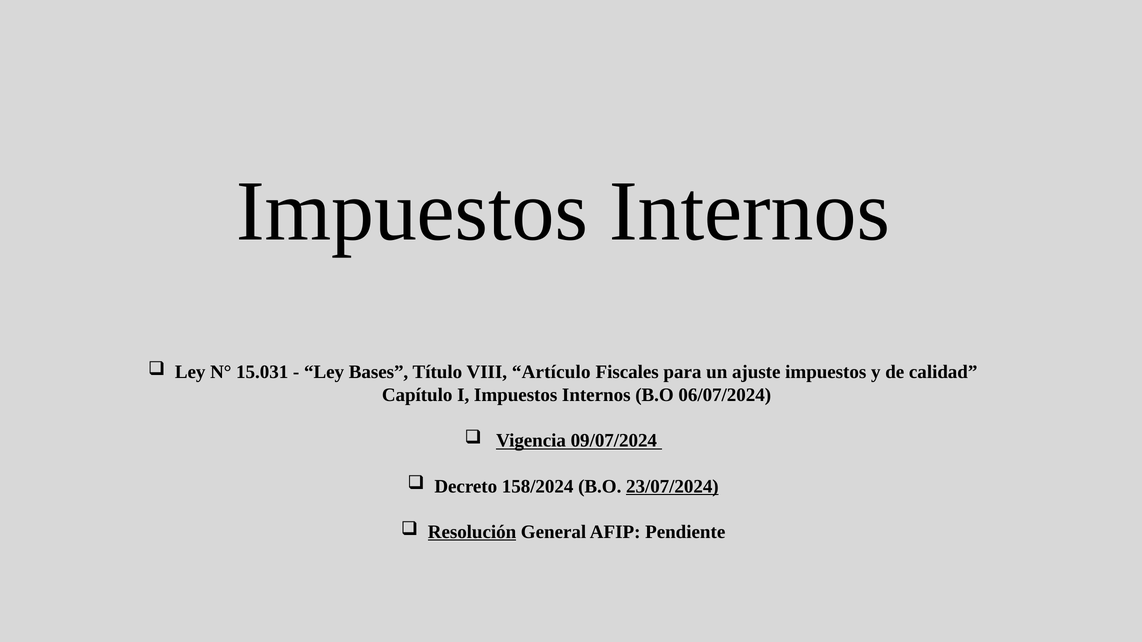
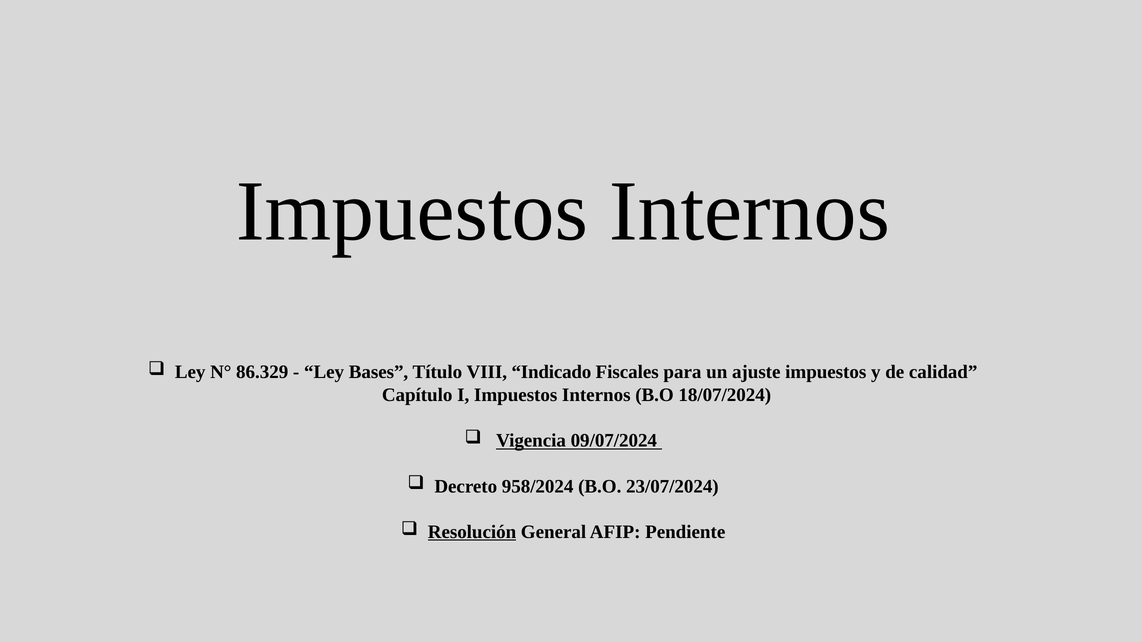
15.031: 15.031 -> 86.329 (262, 372)
Artículo: Artículo -> Indicado (551, 372)
06/07/2024: 06/07/2024 -> 18/07/2024 (725, 395)
158/2024: 158/2024 -> 958/2024 (538, 487)
23/07/2024 underline: present -> none (672, 487)
